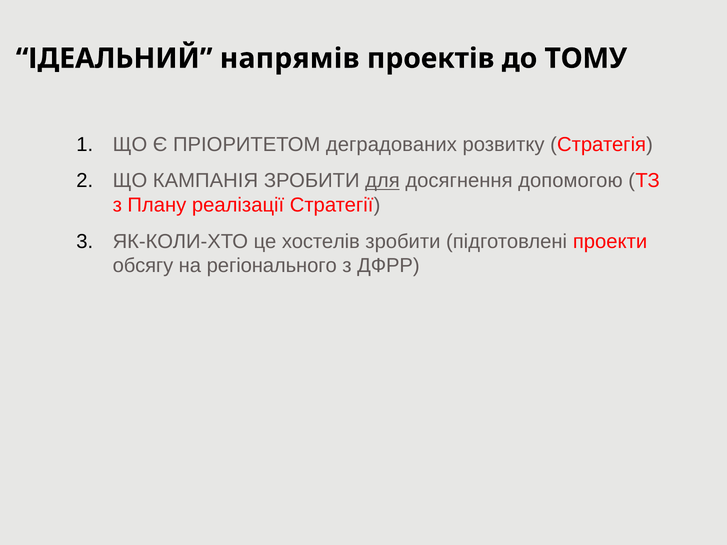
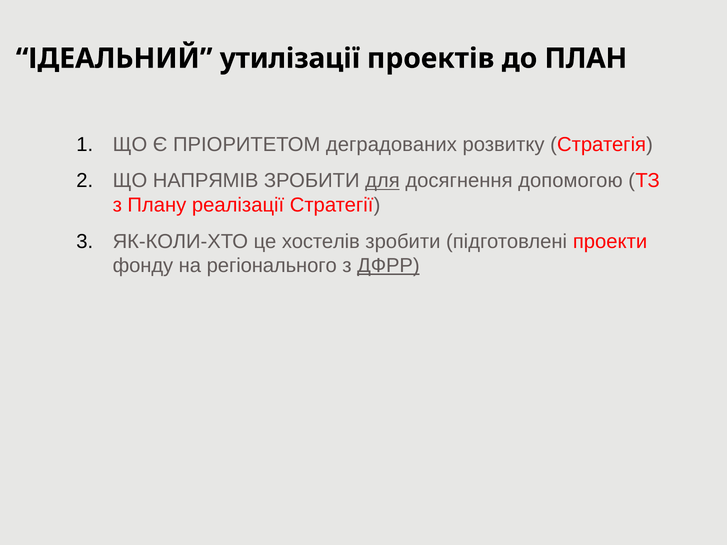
напрямів: напрямів -> утилізації (290, 59)
ТОМУ: ТОМУ -> ПЛАН (586, 59)
КАМПАНІЯ: КАМПАНІЯ -> НАПРЯМІВ (206, 181)
обсягу: обсягу -> фонду (143, 266)
ДФРР underline: none -> present (388, 266)
